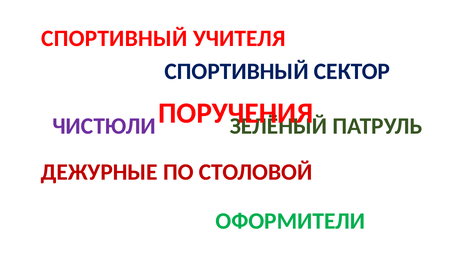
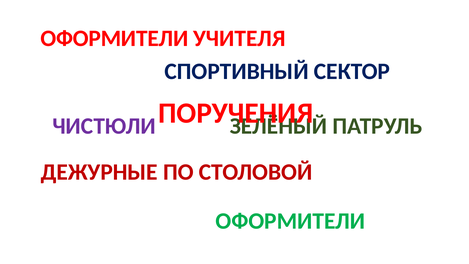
СПОРТИВНЫЙ: СПОРТИВНЫЙ -> ОФОРМИТЕЛИ (114, 38)
